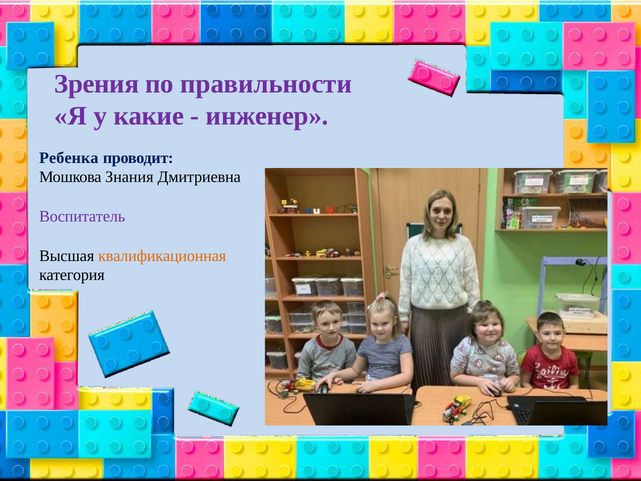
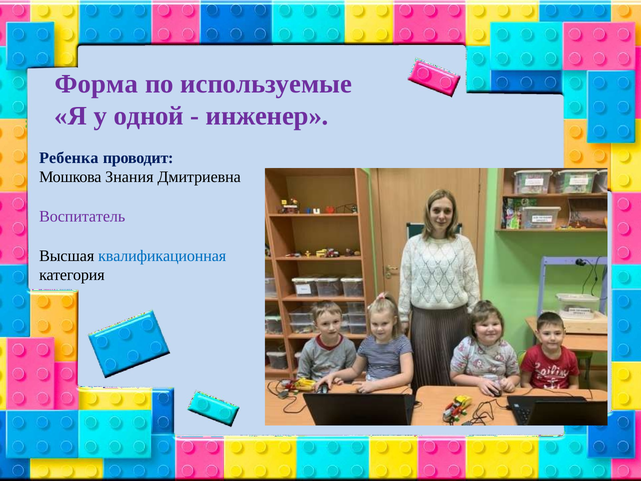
Зрения: Зрения -> Форма (96, 84)
правильности: правильности -> используемые (266, 84)
какие: какие -> одной (149, 116)
квалификационная colour: orange -> blue (162, 256)
